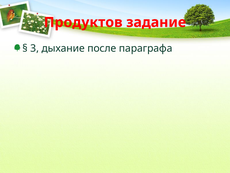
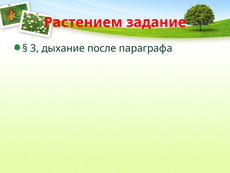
Продуктов: Продуктов -> Растением (83, 22)
